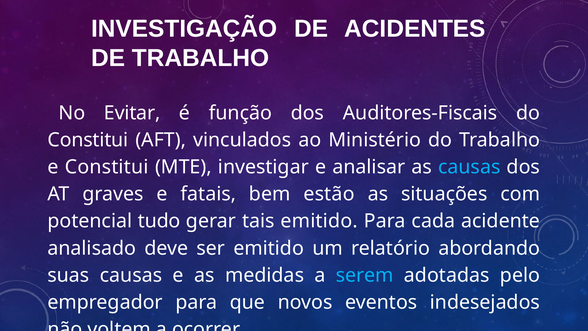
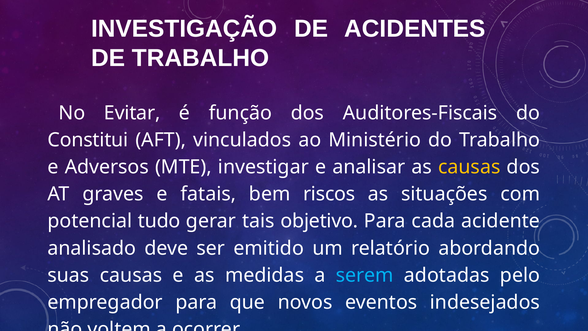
e Constitui: Constitui -> Adversos (107, 167)
causas colour: light blue -> yellow (469, 167)
estão: estão -> riscos (329, 194)
tais emitido: emitido -> objetivo (319, 221)
